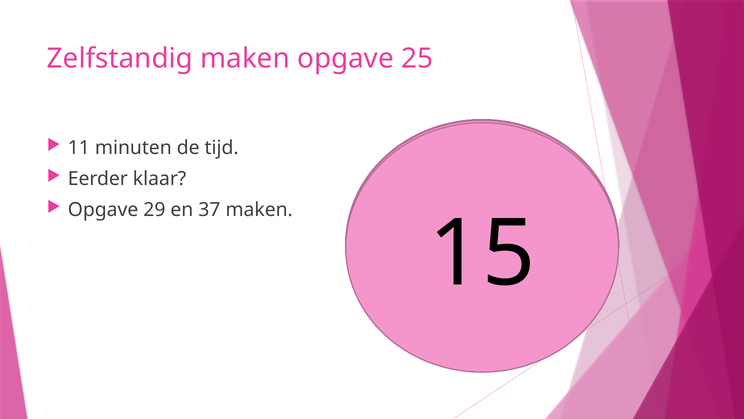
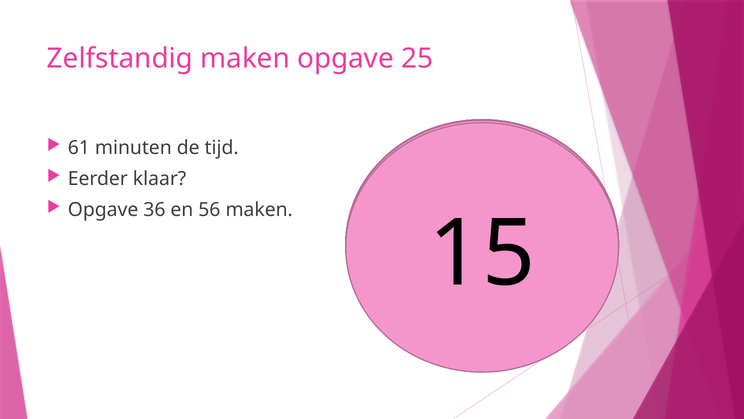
11: 11 -> 61 (79, 148)
29: 29 -> 36 (154, 210)
37: 37 -> 56 (209, 210)
